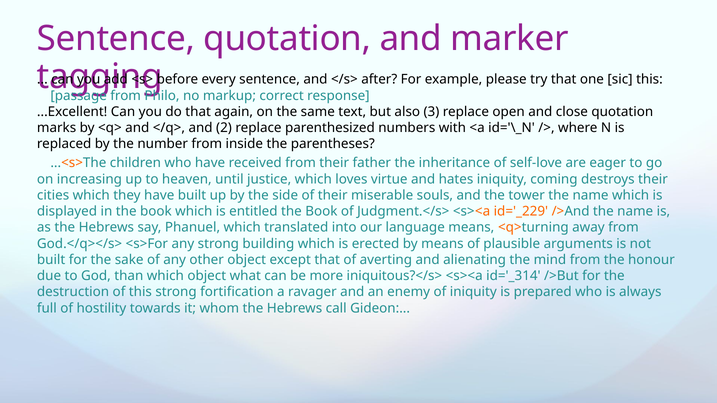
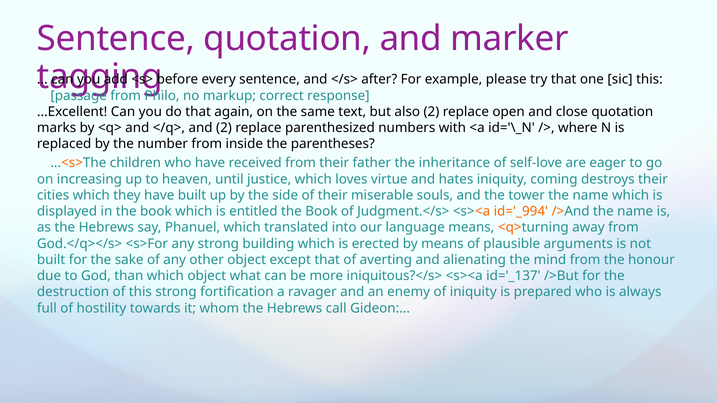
also 3: 3 -> 2 (431, 112)
id='_229: id='_229 -> id='_994 (521, 212)
id='_314: id='_314 -> id='_137 (513, 276)
